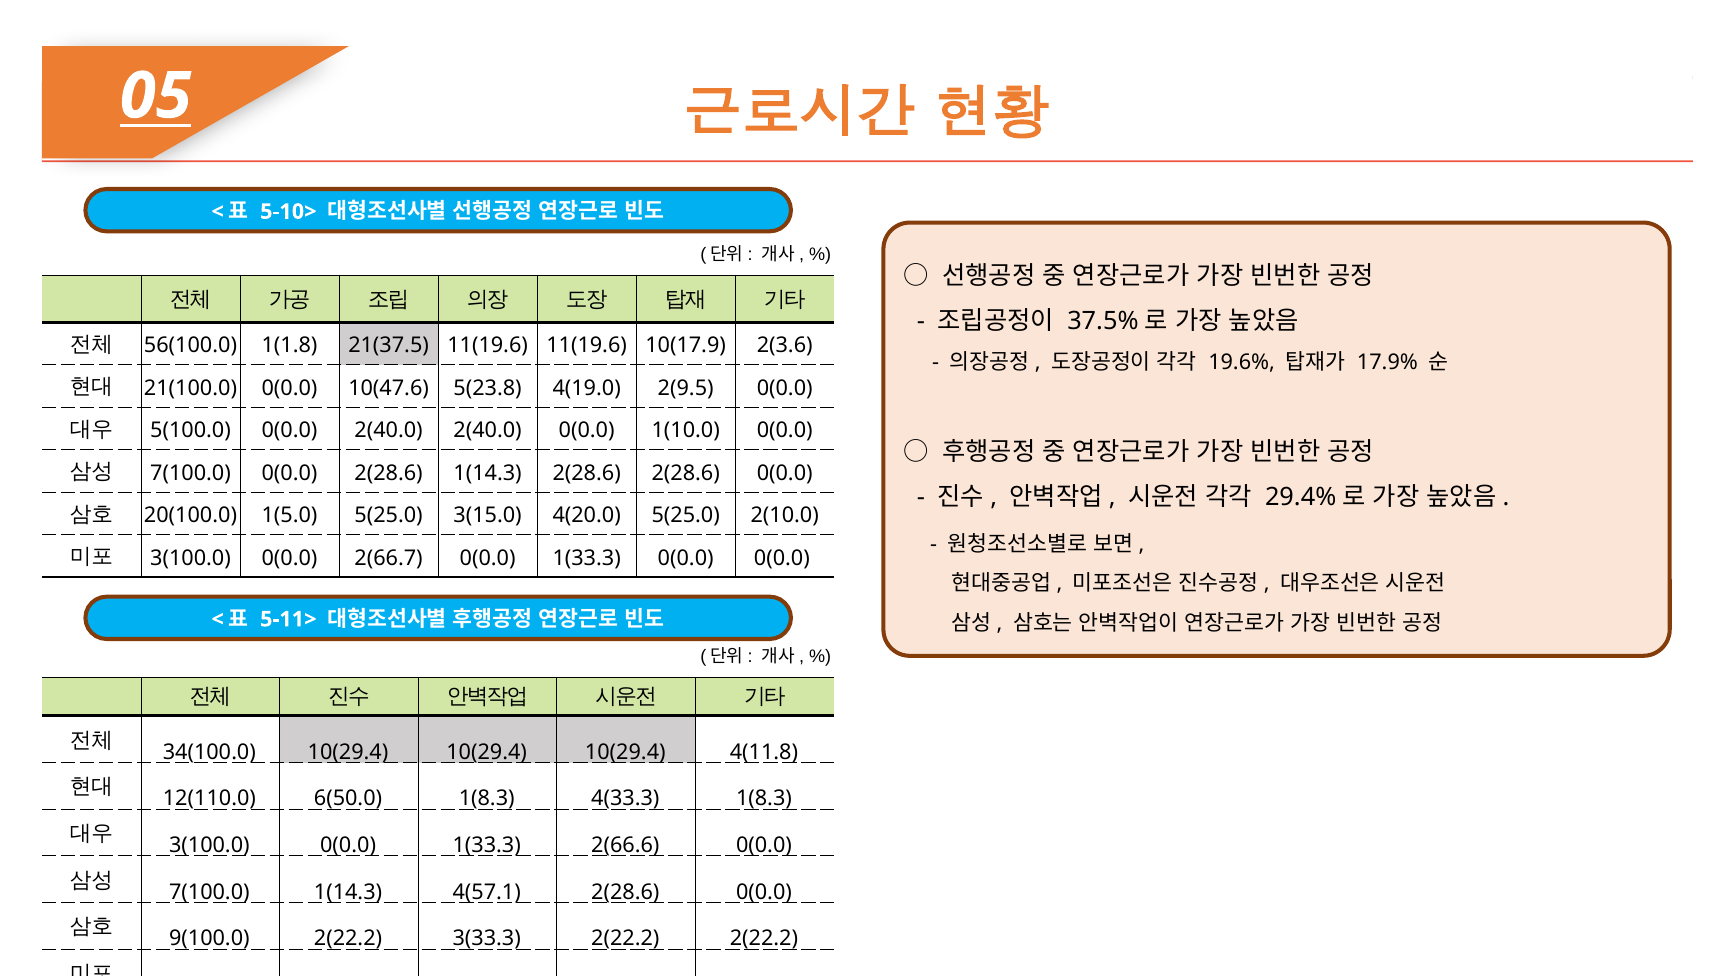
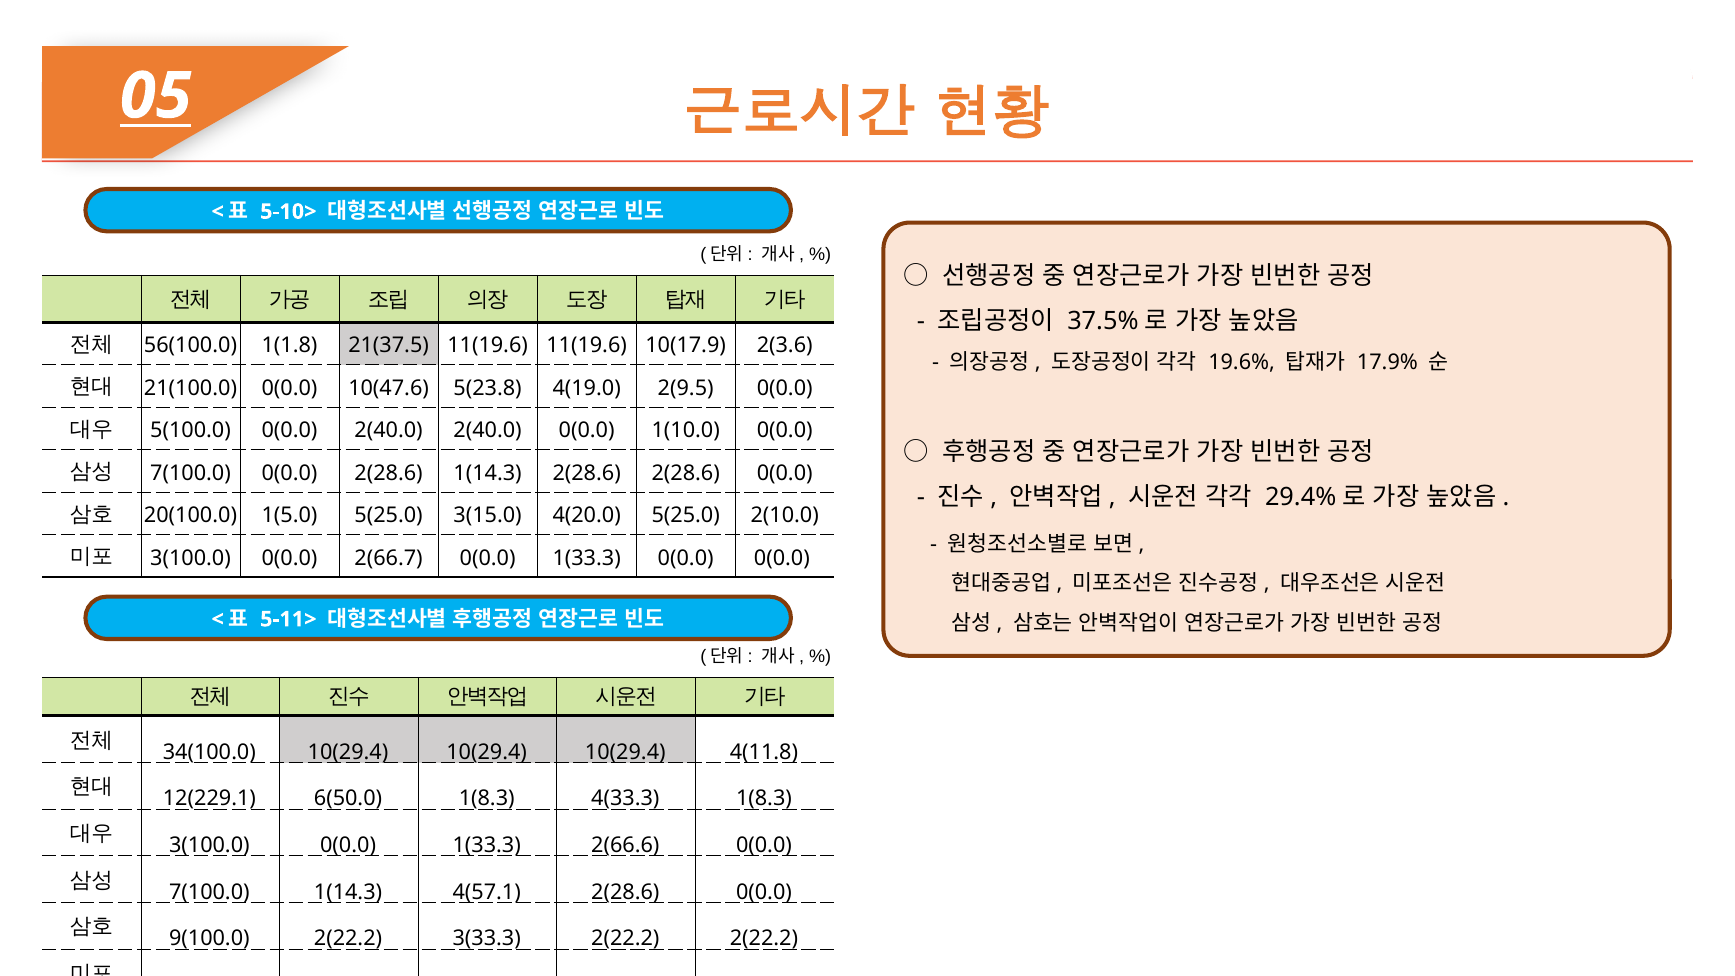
12(110.0: 12(110.0 -> 12(229.1 (209, 799)
